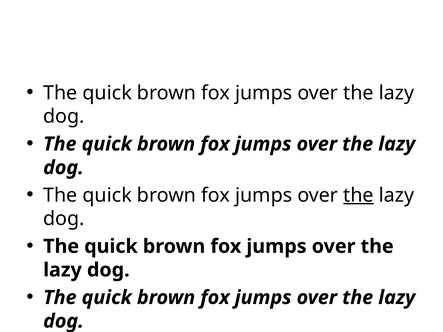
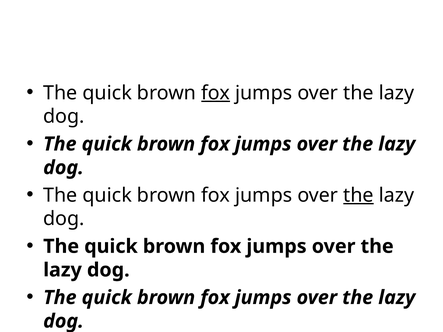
fox underline: none -> present (216, 93)
